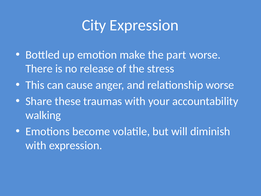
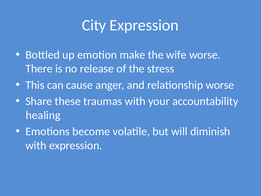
part: part -> wife (176, 55)
walking: walking -> healing (43, 115)
